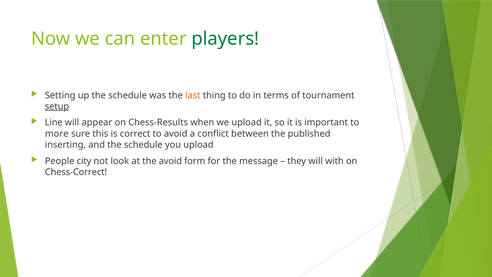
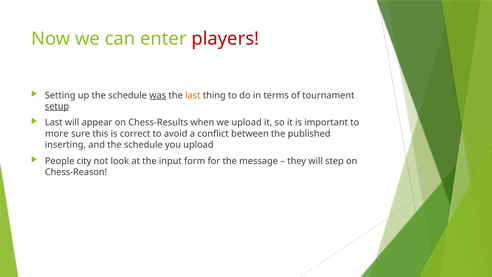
players colour: green -> red (225, 39)
was underline: none -> present (158, 95)
Line: Line -> Last (54, 122)
the avoid: avoid -> input (170, 161)
with: with -> step (334, 161)
Chess-Correct: Chess-Correct -> Chess-Reason (76, 172)
